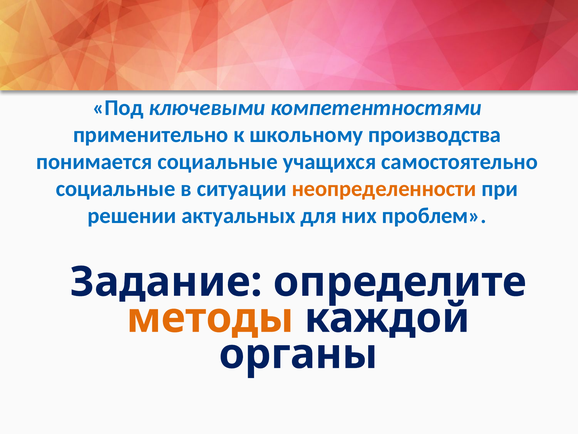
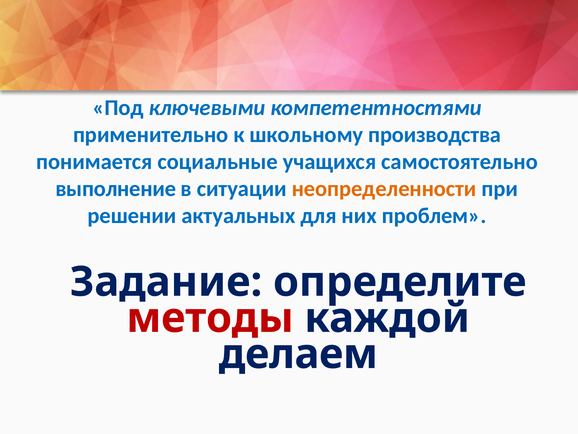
социальные: социальные -> выполнение (116, 188)
методы colour: orange -> red (210, 318)
органы: органы -> делаем (298, 354)
